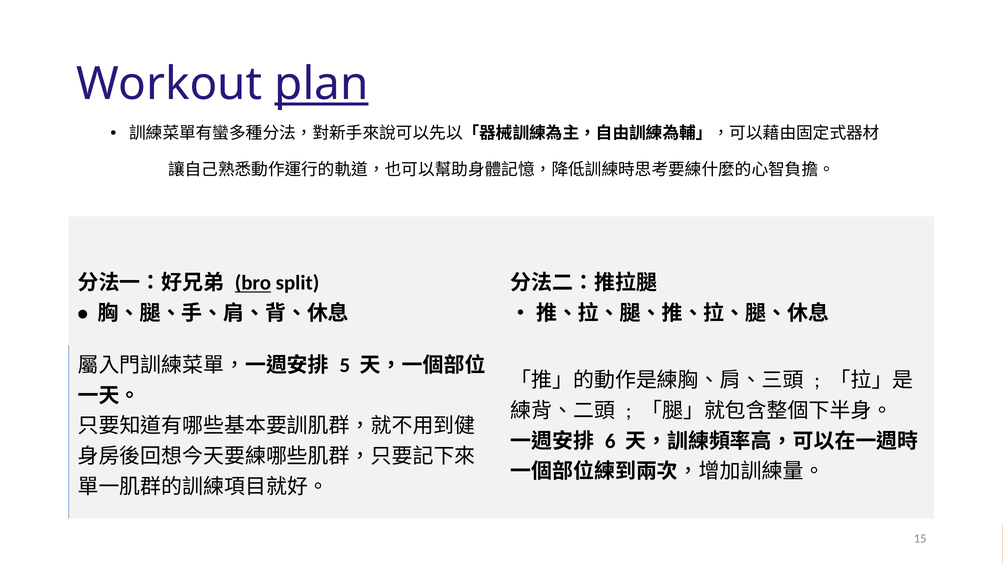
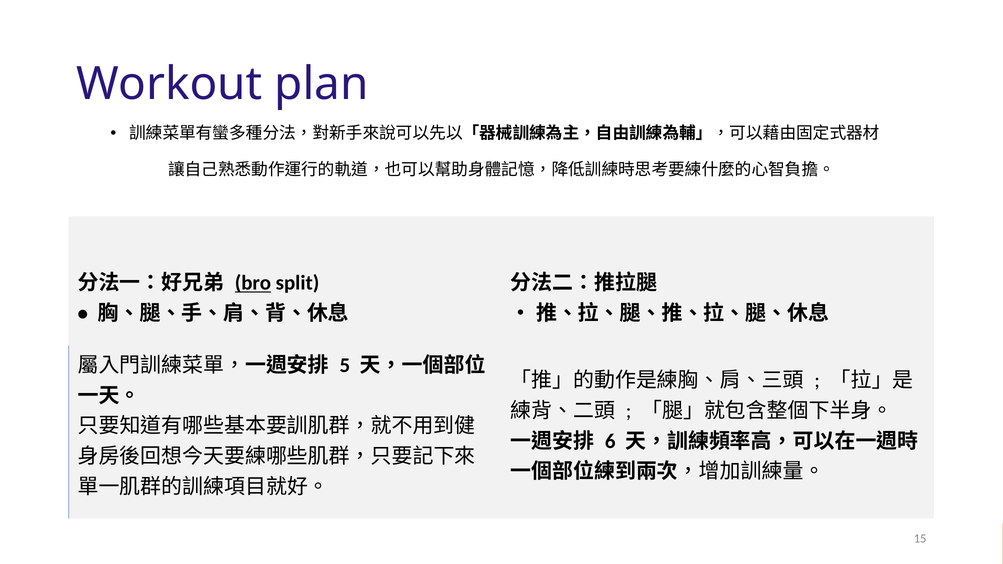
plan underline: present -> none (321, 84)
